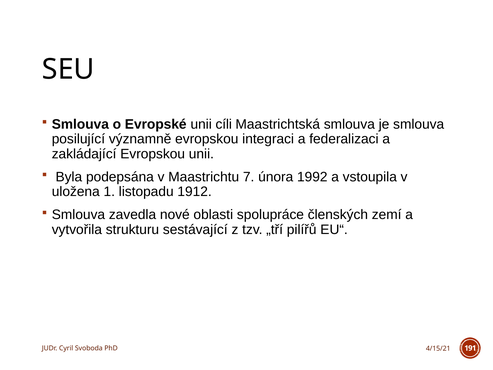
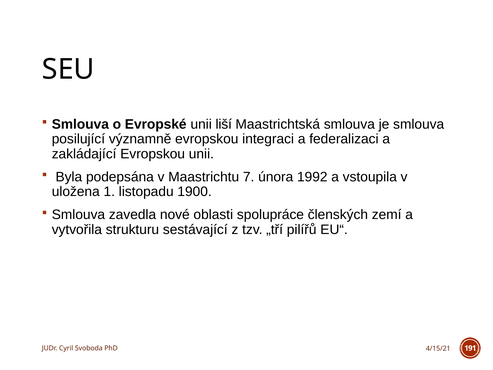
cíli: cíli -> liší (224, 124)
1912: 1912 -> 1900 (195, 192)
